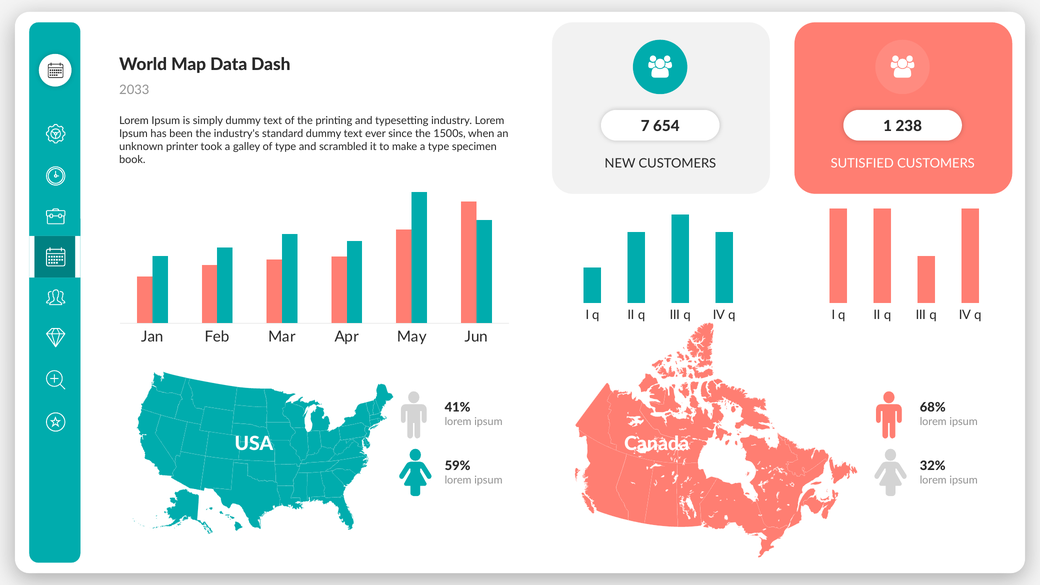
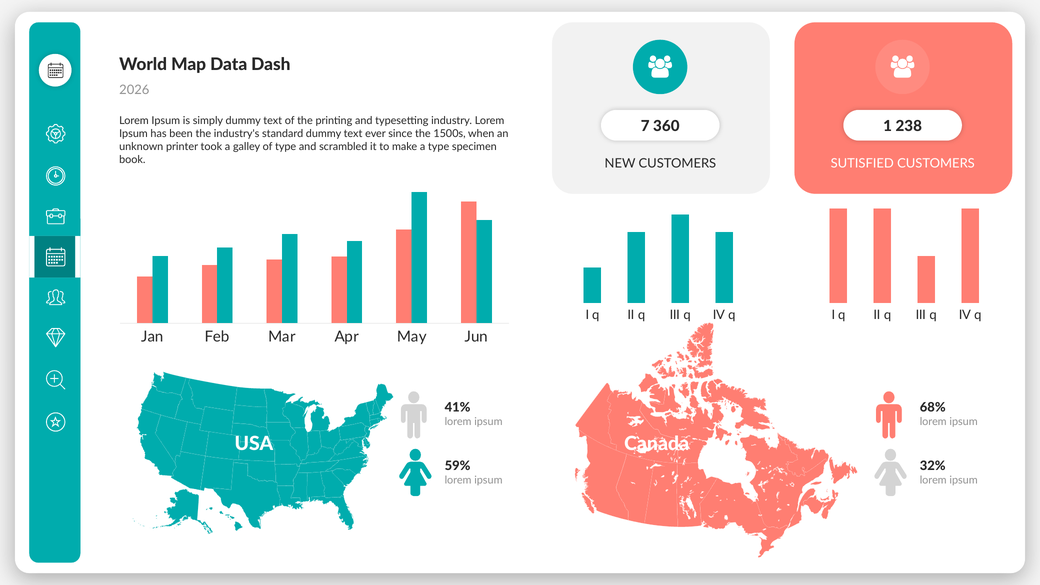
2033: 2033 -> 2026 (134, 90)
654: 654 -> 360 (666, 126)
